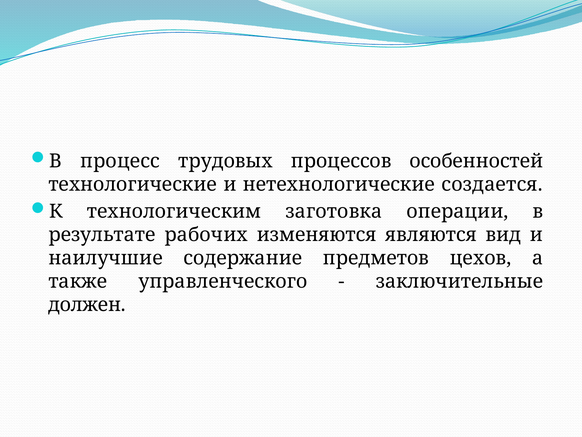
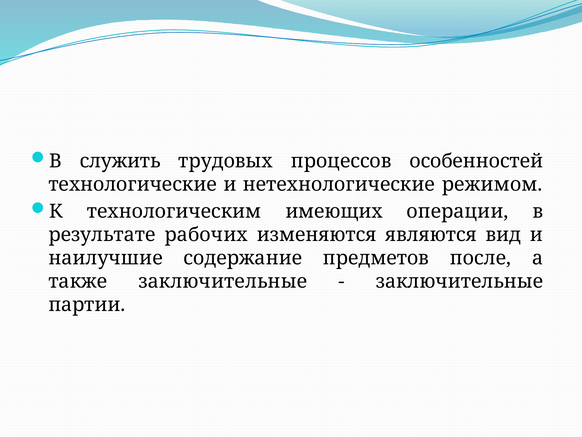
процесс: процесс -> служить (120, 161)
создается: создается -> режимом (492, 184)
заготовка: заготовка -> имеющих (334, 211)
цехов: цехов -> после (480, 258)
также управленческого: управленческого -> заключительные (223, 281)
должен: должен -> партии (87, 304)
